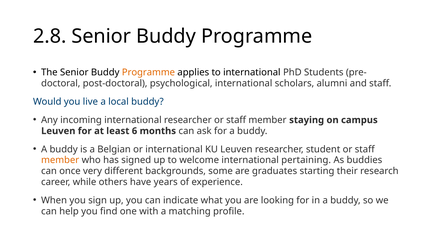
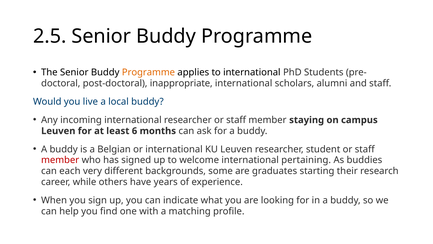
2.8: 2.8 -> 2.5 (50, 36)
psychological: psychological -> inappropriate (181, 83)
member colour: orange -> red (60, 160)
once: once -> each (70, 171)
